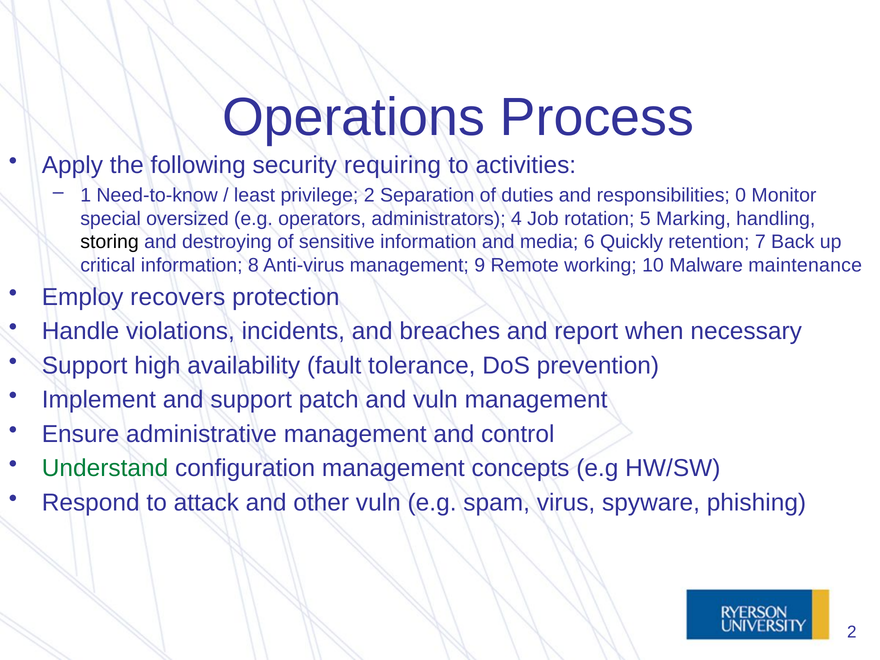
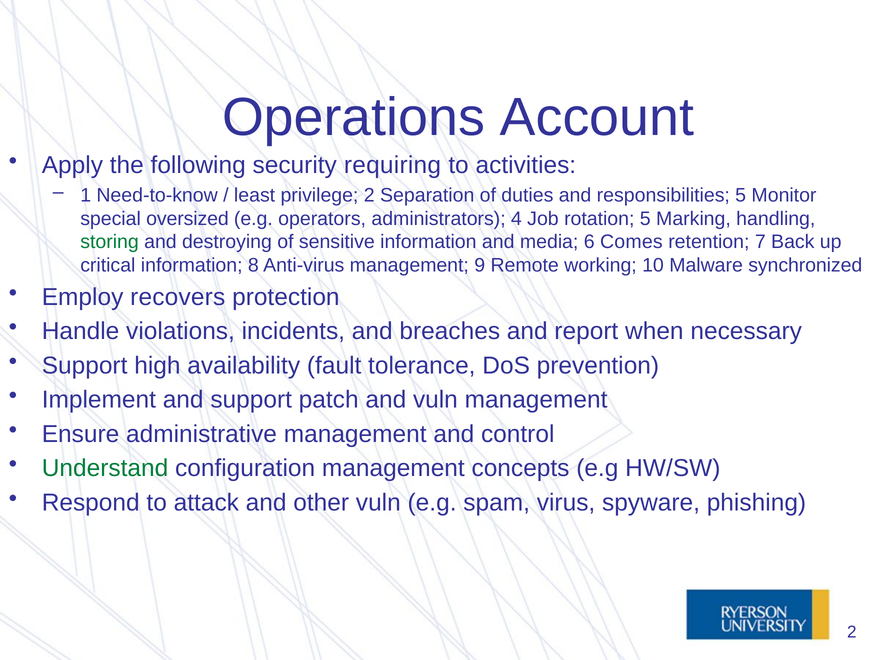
Process: Process -> Account (597, 117)
responsibilities 0: 0 -> 5 (741, 195)
storing colour: black -> green (110, 242)
Quickly: Quickly -> Comes (631, 242)
maintenance: maintenance -> synchronized (805, 265)
